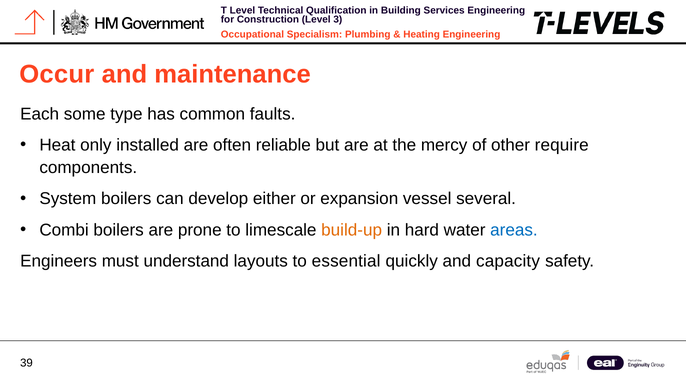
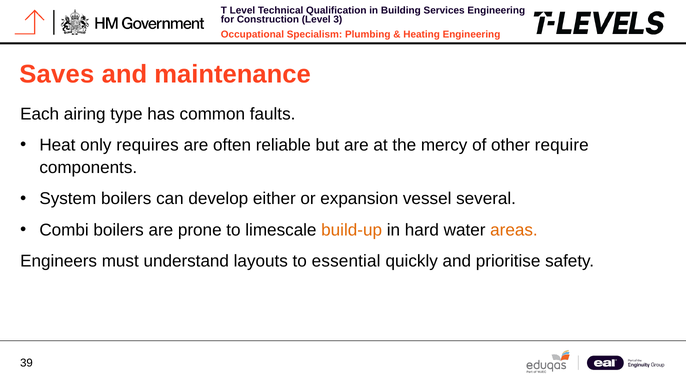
Occur: Occur -> Saves (57, 74)
some: some -> airing (85, 114)
installed: installed -> requires (148, 145)
areas colour: blue -> orange (514, 230)
capacity: capacity -> prioritise (508, 261)
